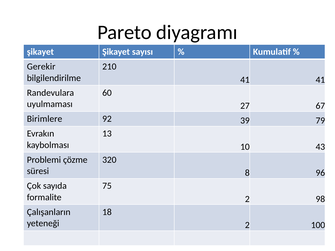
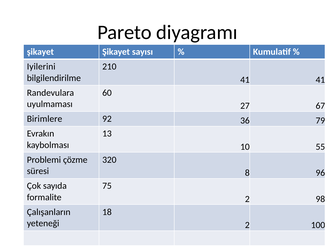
Gerekir: Gerekir -> Iyilerini (41, 67)
39: 39 -> 36 (245, 121)
43: 43 -> 55 (320, 147)
